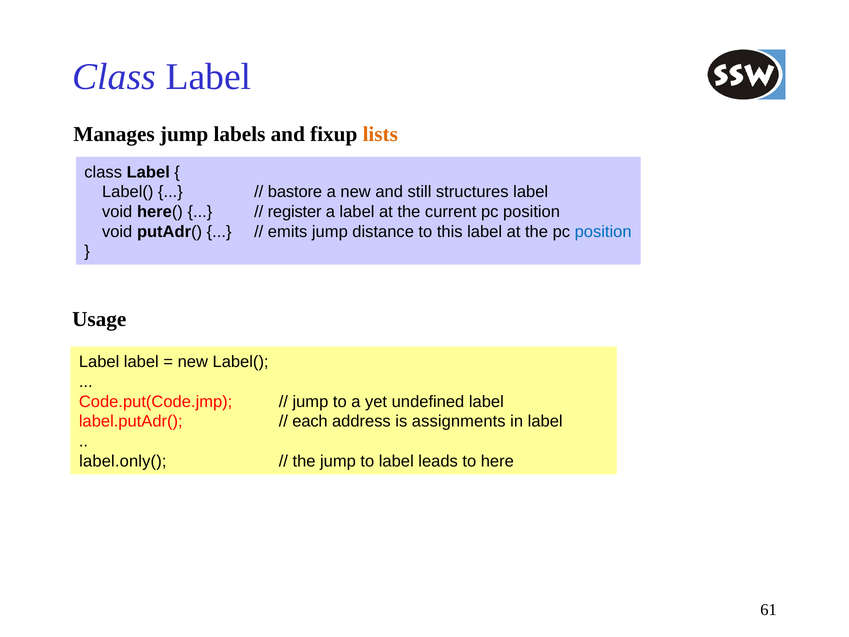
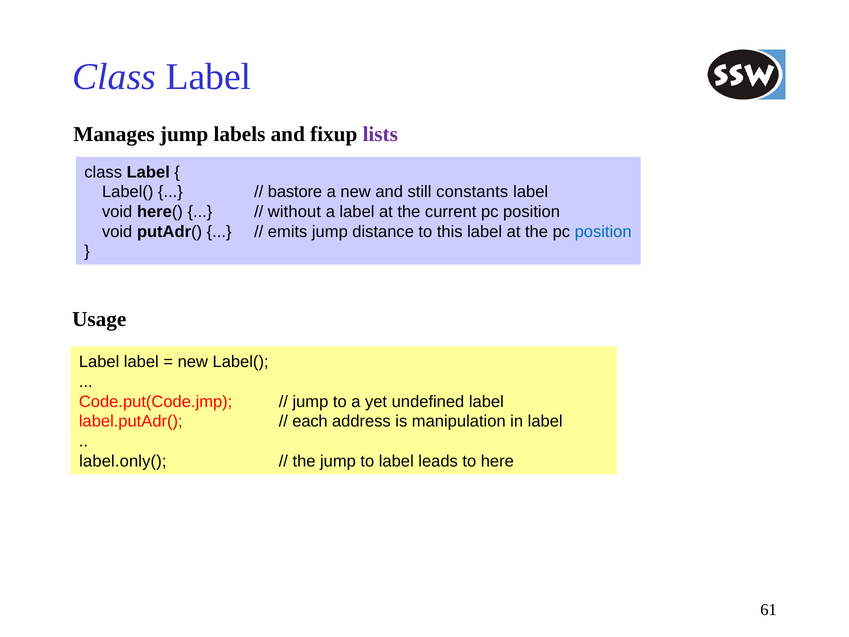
lists colour: orange -> purple (380, 134)
structures: structures -> constants (472, 192)
register: register -> without (294, 212)
assignments: assignments -> manipulation (459, 421)
